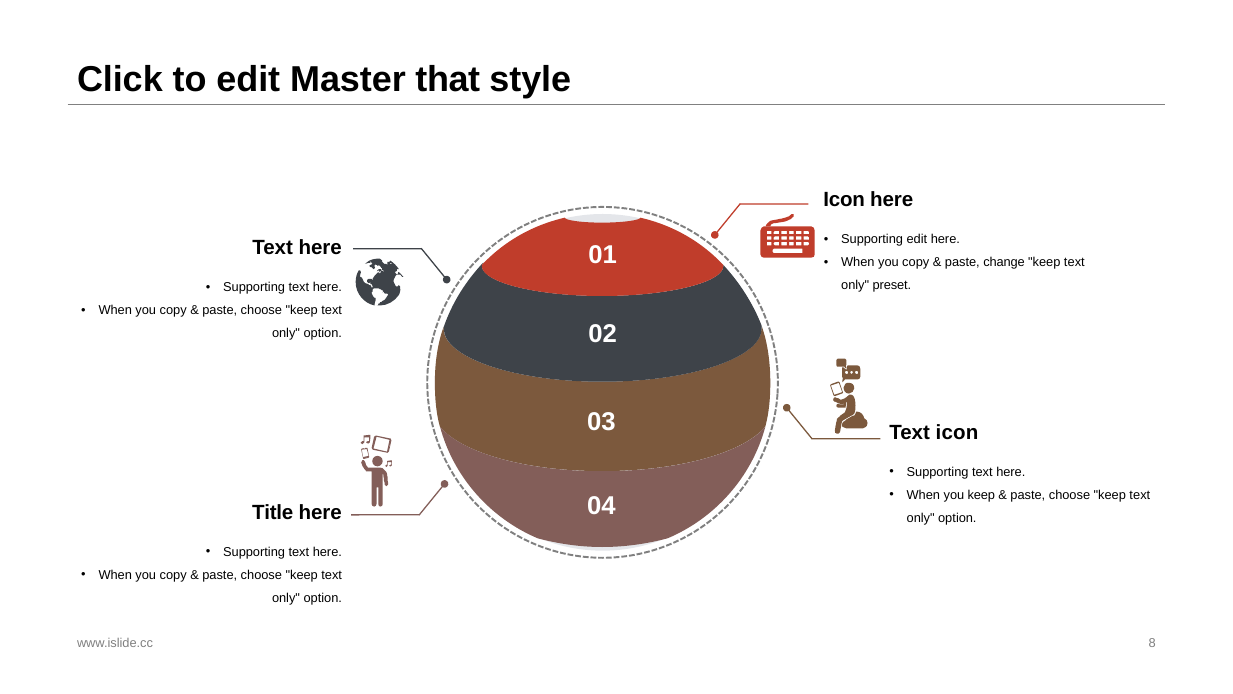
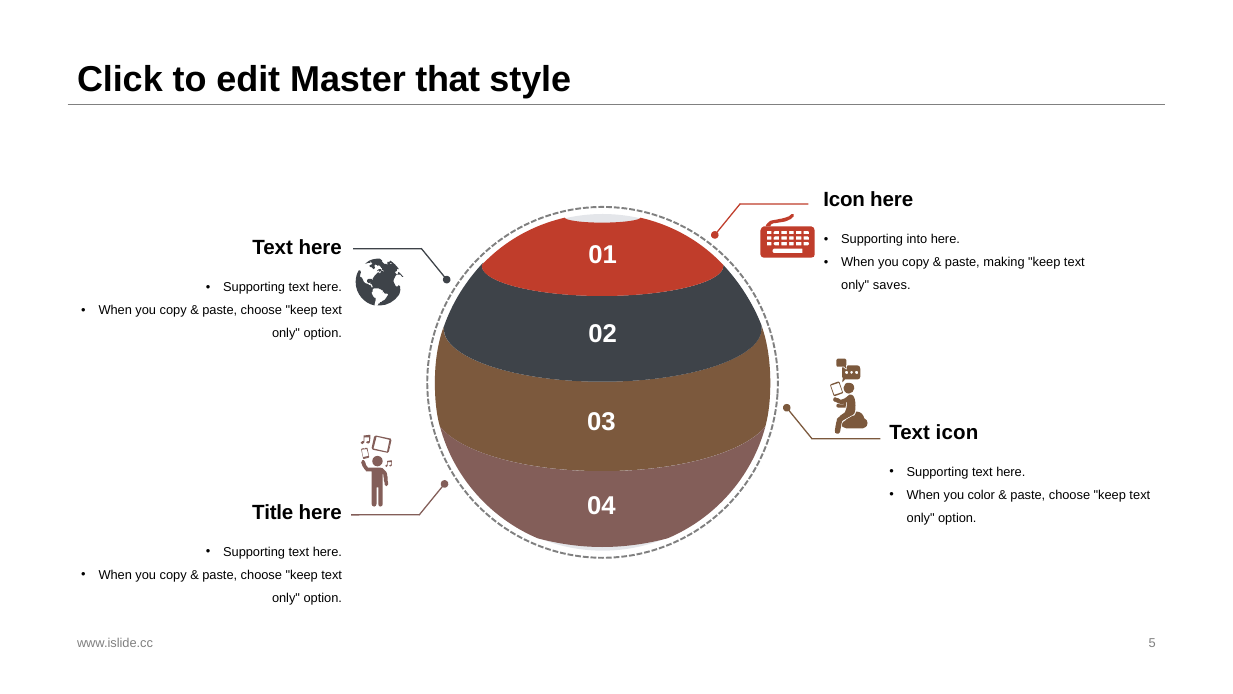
Supporting edit: edit -> into (917, 239)
change: change -> making (1004, 262)
preset: preset -> saves (892, 285)
you keep: keep -> color (981, 495)
8: 8 -> 5 (1152, 642)
